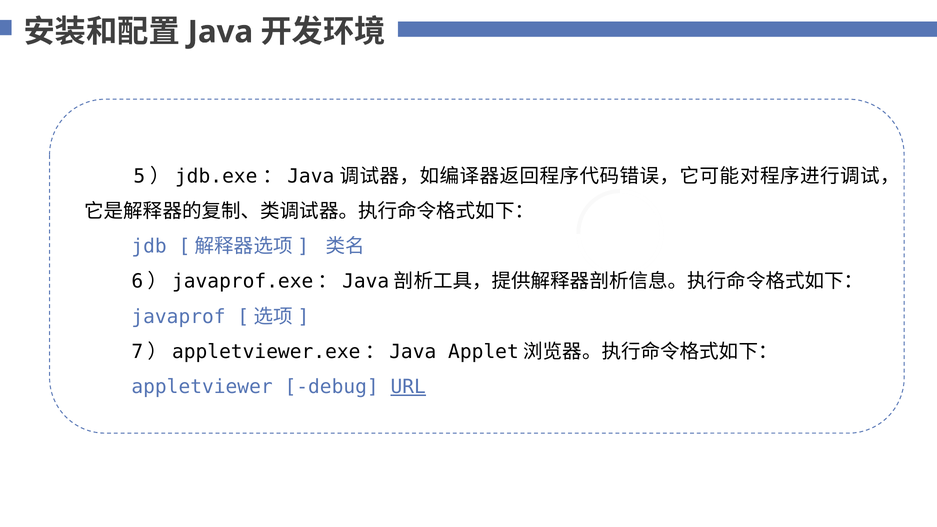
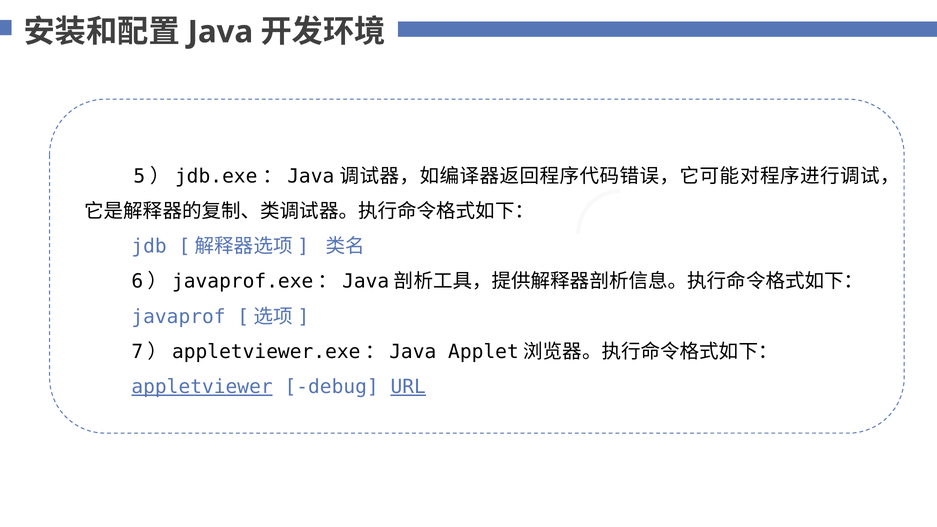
appletviewer underline: none -> present (202, 387)
